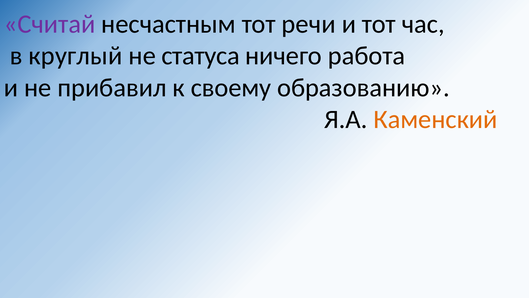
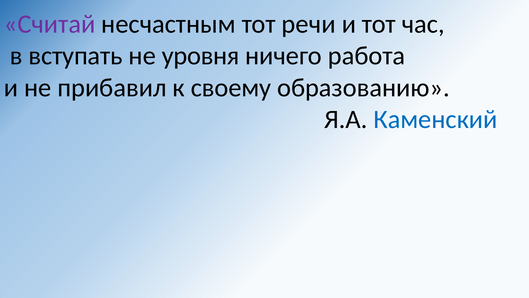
круглый: круглый -> вступать (76, 56)
статуса: статуса -> уровня (201, 56)
Каменский colour: orange -> blue (435, 119)
